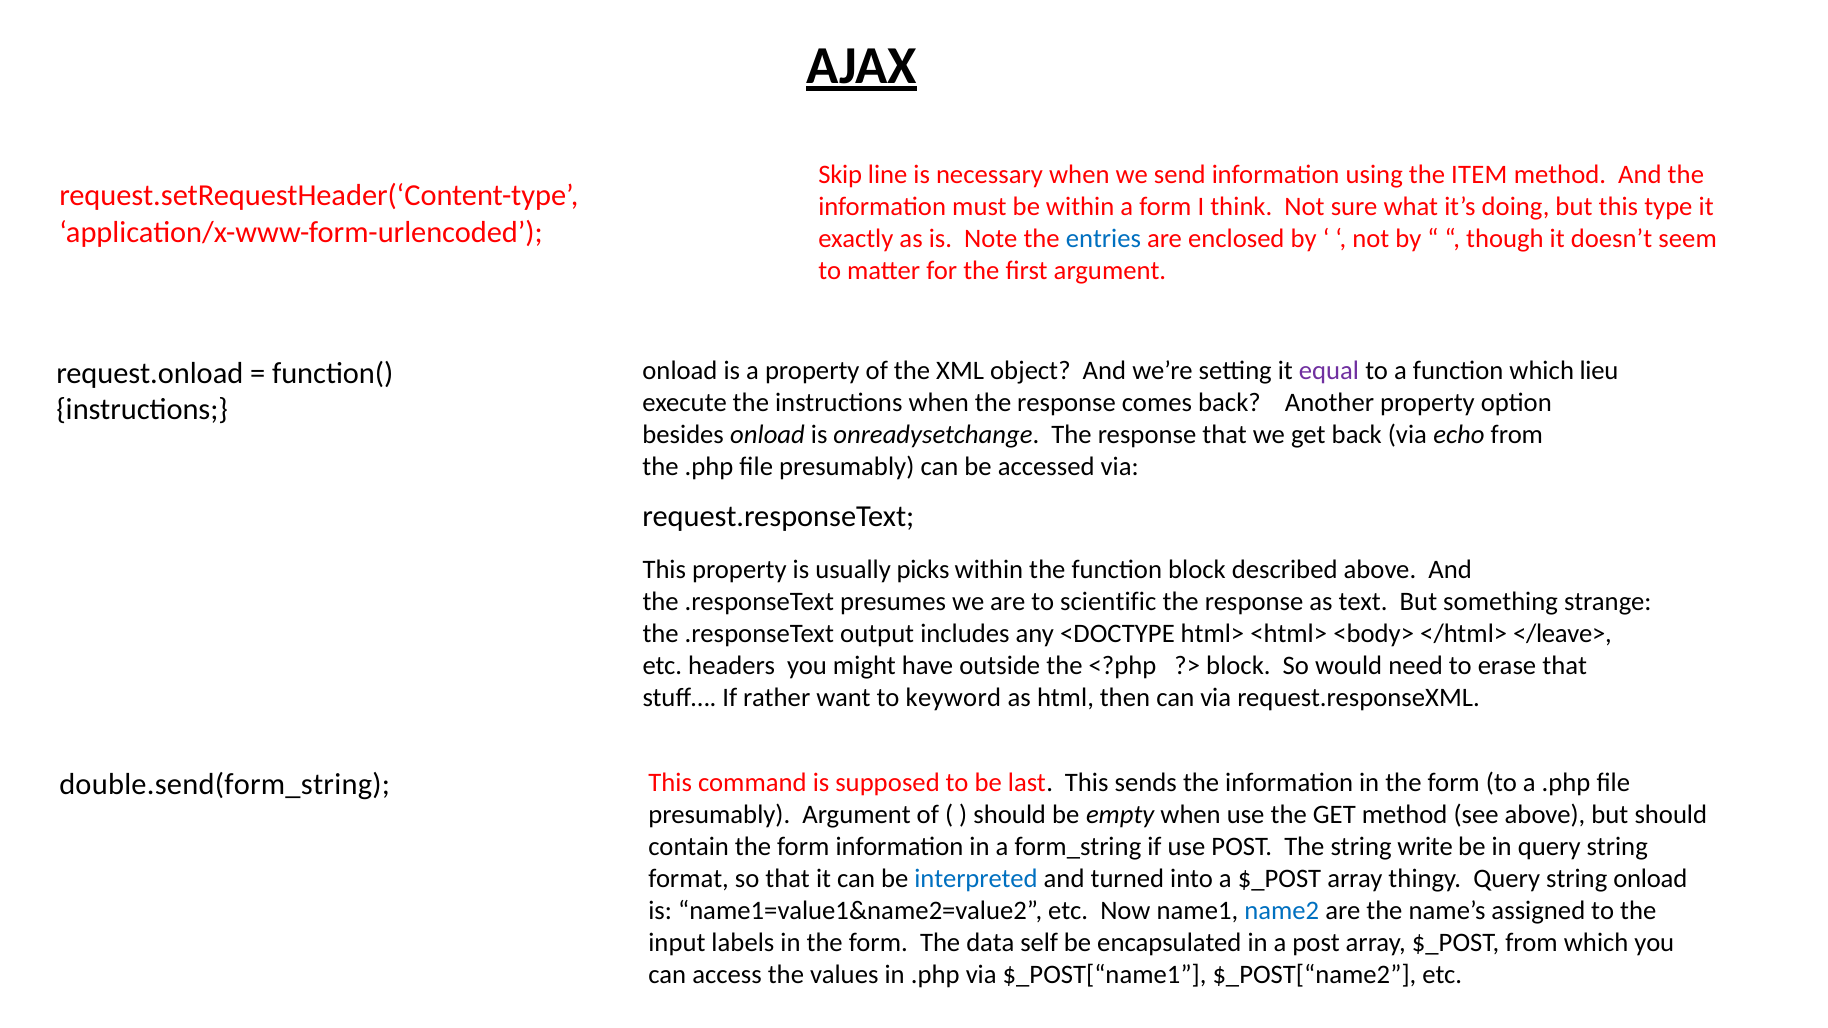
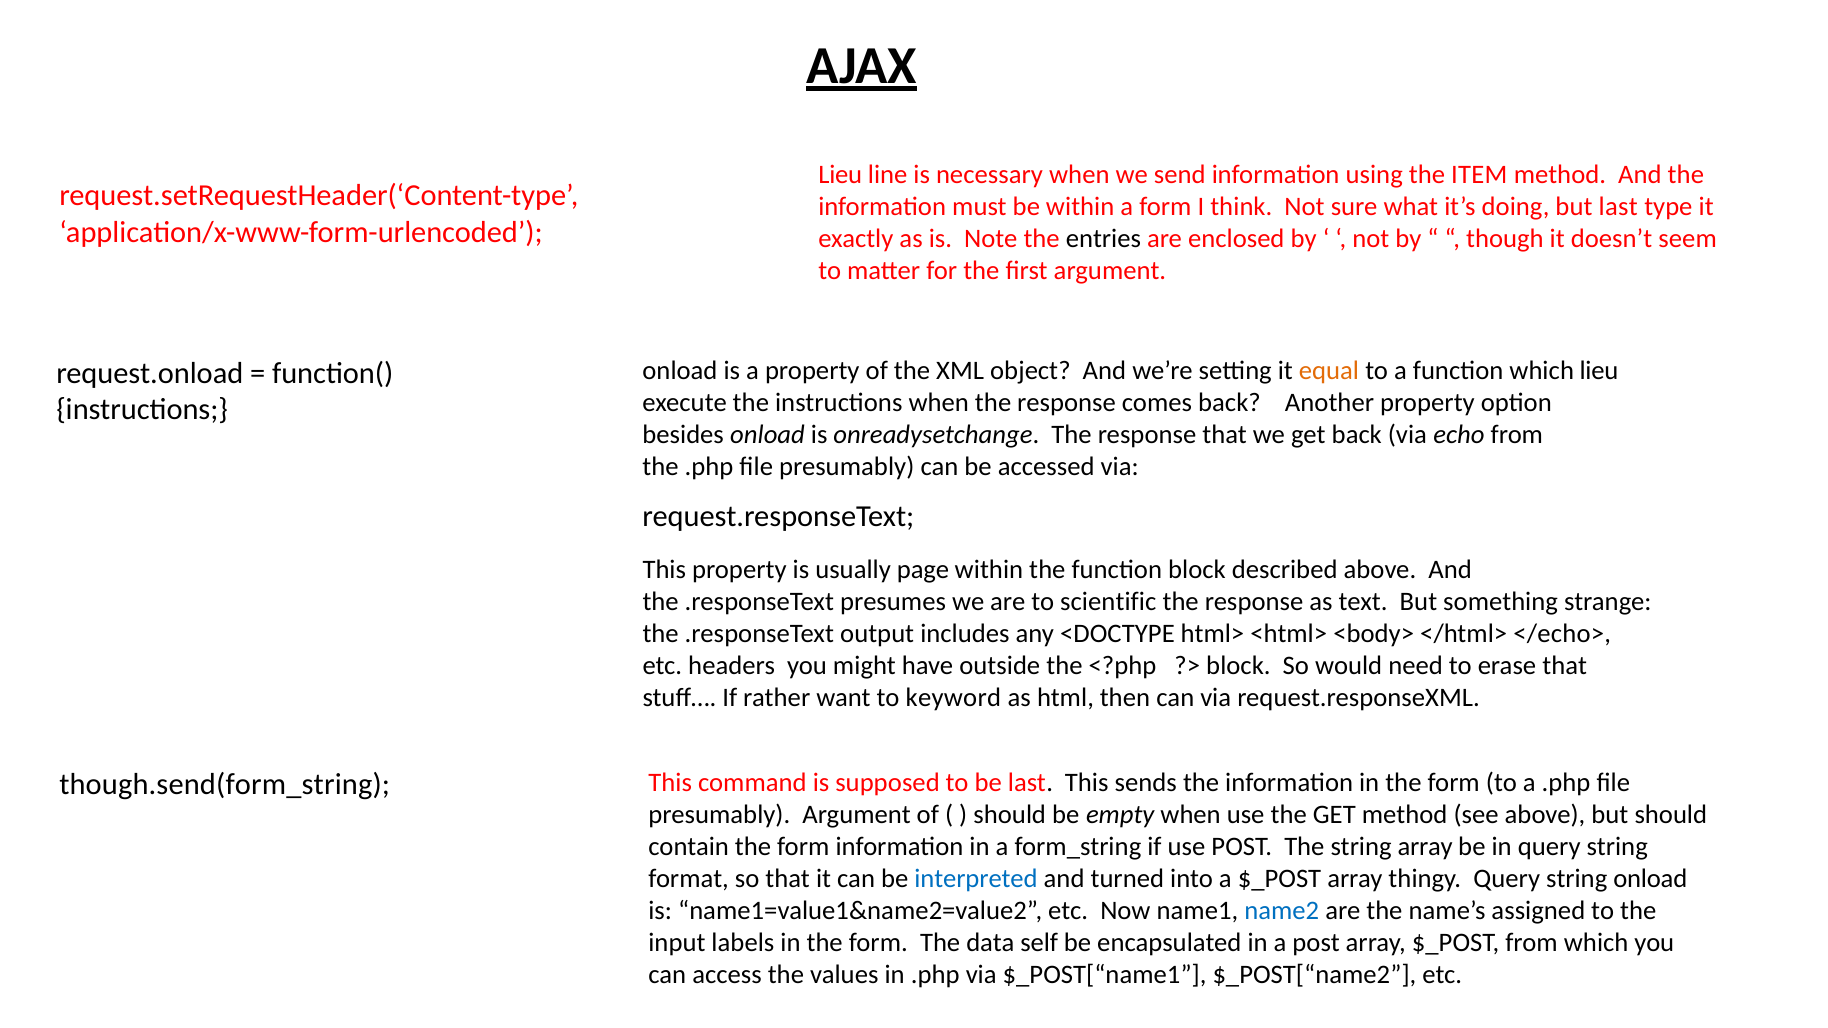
Skip: Skip -> Lieu (840, 175)
but this: this -> last (1618, 207)
entries colour: blue -> black (1103, 239)
equal colour: purple -> orange (1329, 371)
picks: picks -> page (923, 570)
</leave>: </leave> -> </echo> (1562, 634)
double.send(form_string: double.send(form_string -> though.send(form_string (225, 785)
string write: write -> array (1425, 846)
